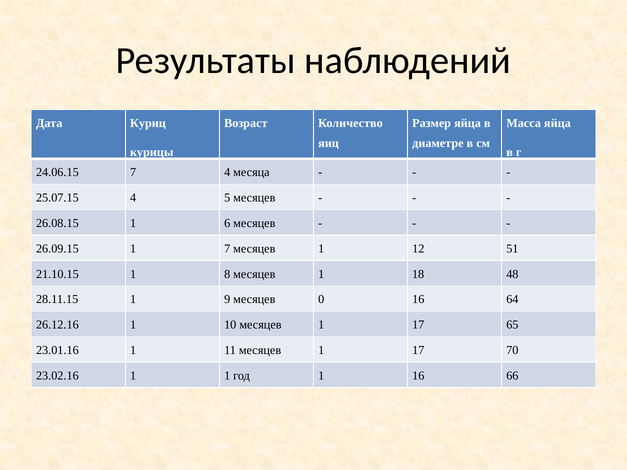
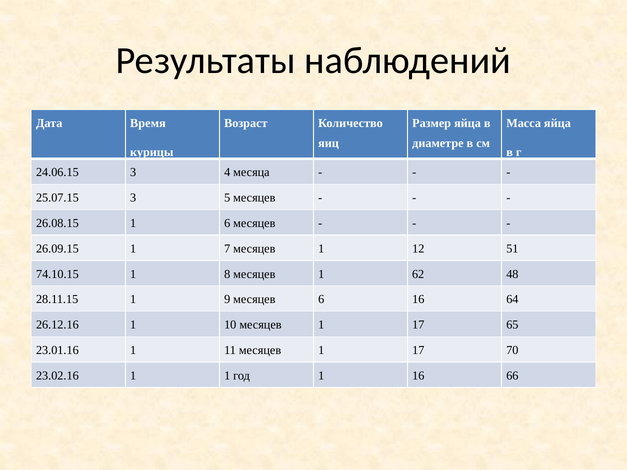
Куриц: Куриц -> Время (148, 123)
24.06.15 7: 7 -> 3 (133, 172)
25.07.15 4: 4 -> 3 (133, 198)
21.10.15: 21.10.15 -> 74.10.15 (57, 274)
18: 18 -> 62 (418, 274)
месяцев 0: 0 -> 6 (321, 300)
